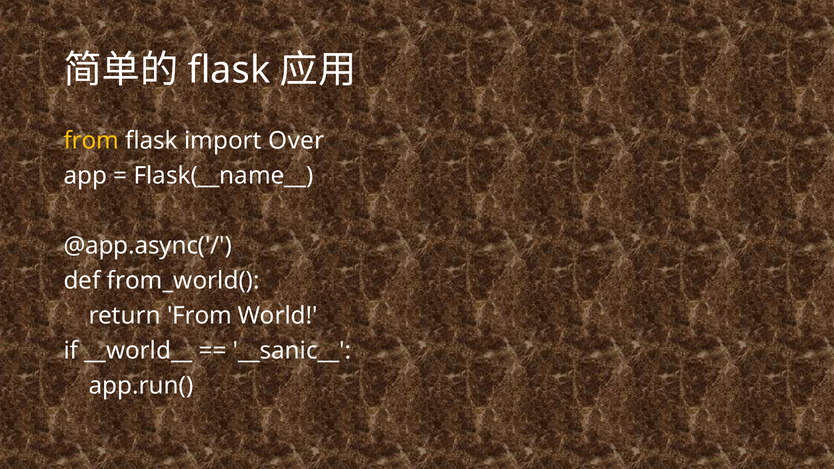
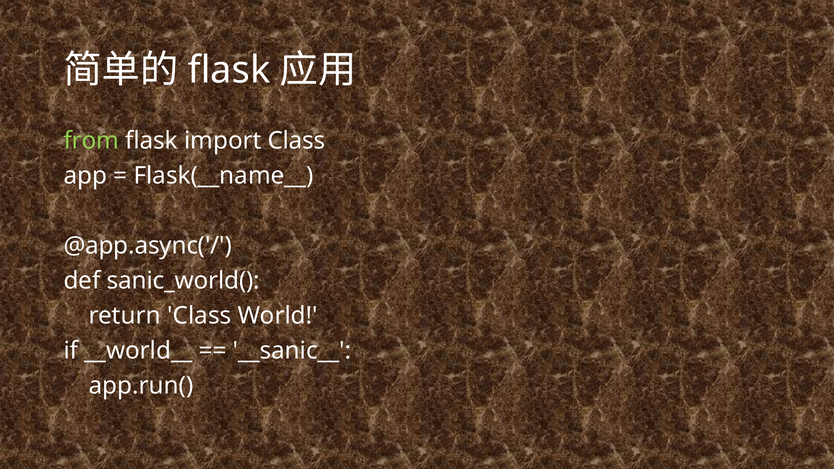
from colour: yellow -> light green (91, 141)
import Over: Over -> Class (297, 141)
from_world(: from_world( -> sanic_world( (183, 281)
return From: From -> Class (199, 316)
